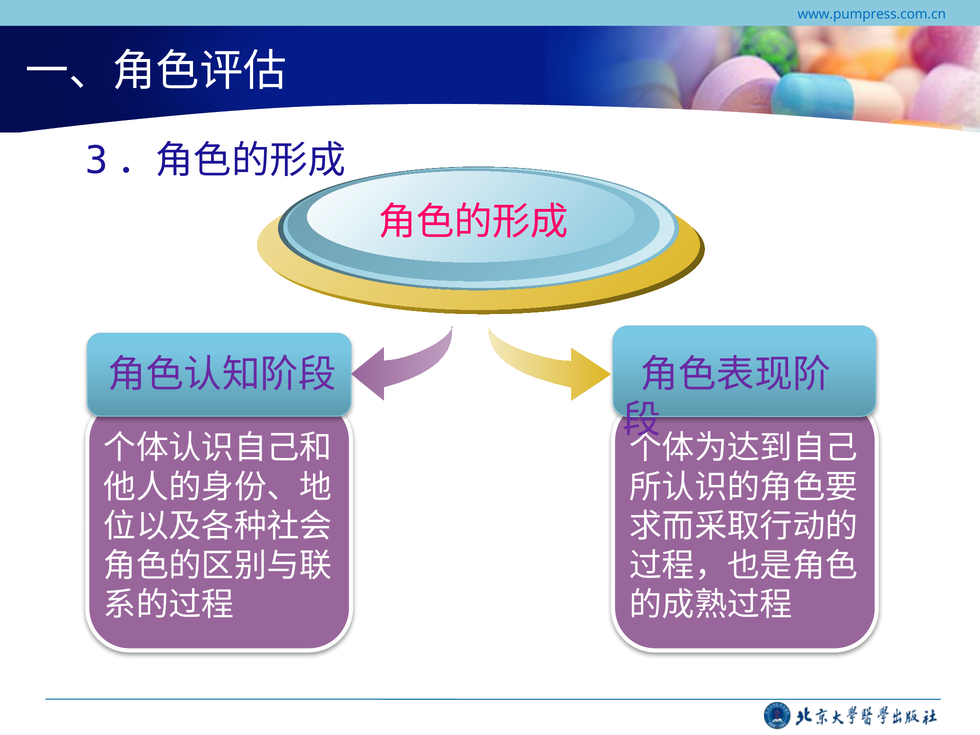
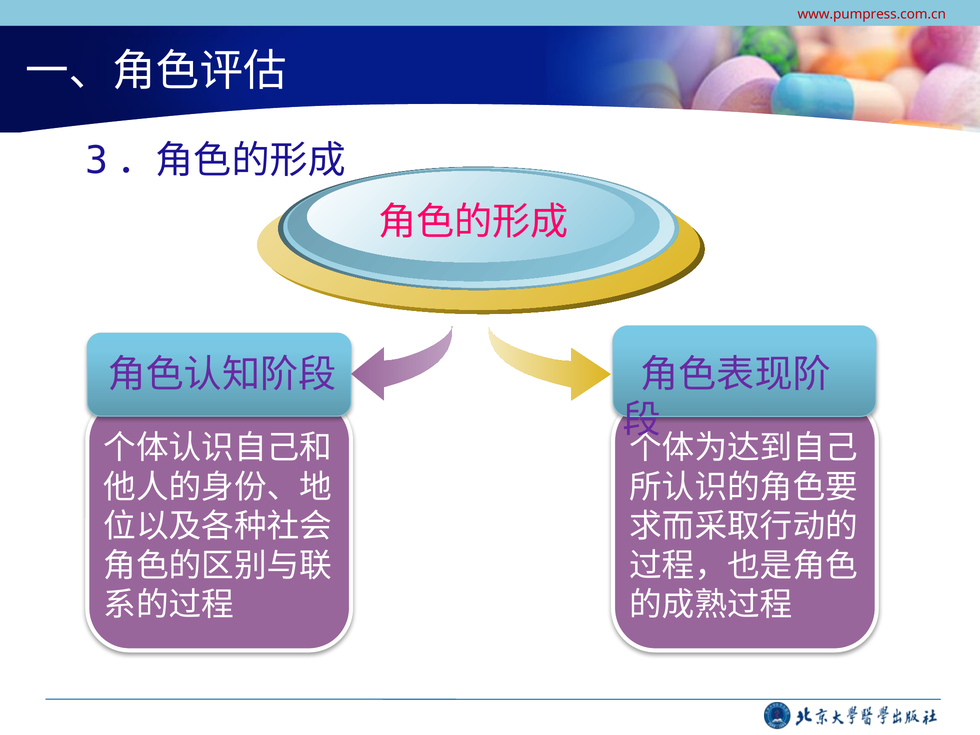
www.pumpress.com.cn colour: blue -> red (872, 14)
